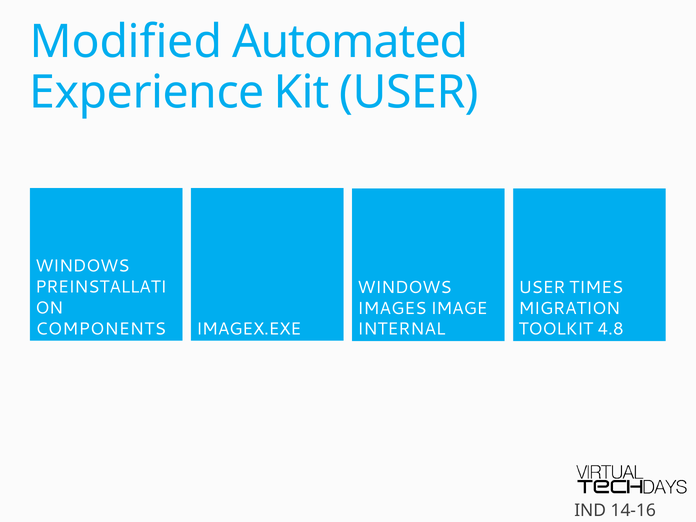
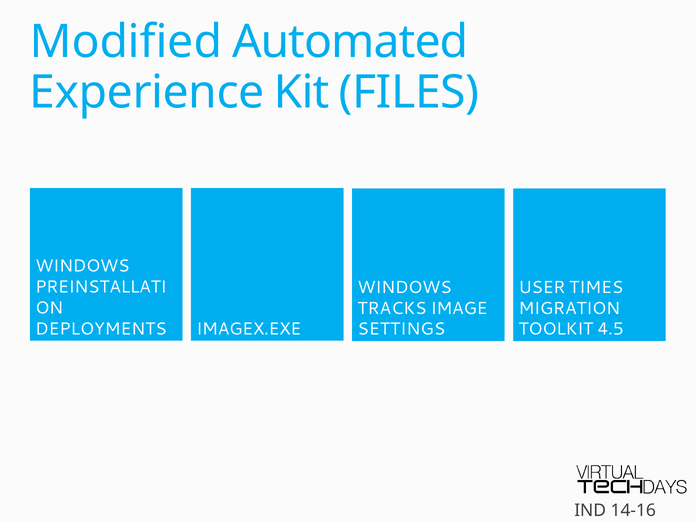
Kit USER: USER -> FILES (409, 92)
IMAGES: IMAGES -> TRACKS (392, 308)
COMPONENTS: COMPONENTS -> DEPLOYMENTS (101, 329)
INTERNAL: INTERNAL -> SETTINGS (401, 329)
4.8: 4.8 -> 4.5 (611, 329)
